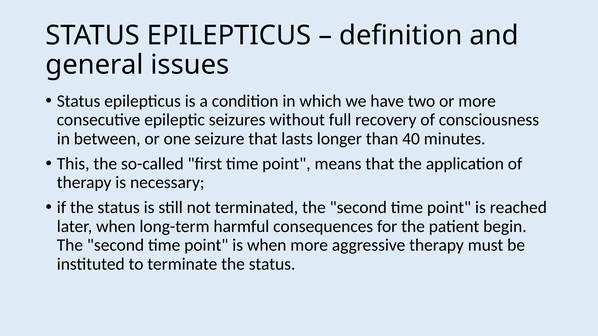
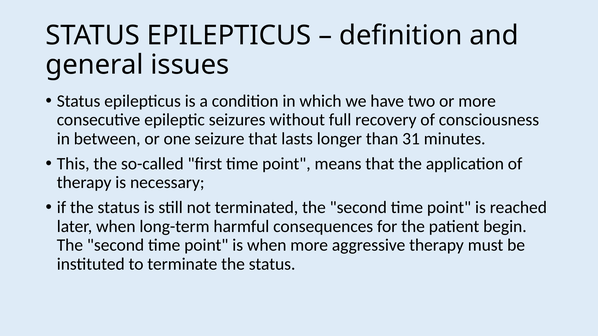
40: 40 -> 31 (411, 139)
